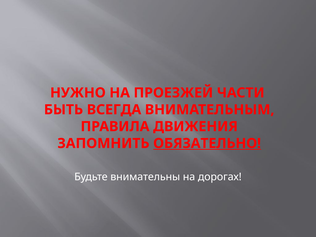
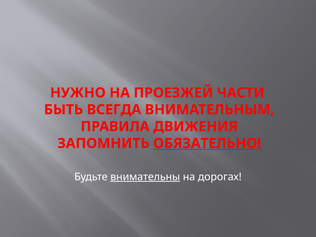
внимательны underline: none -> present (145, 177)
